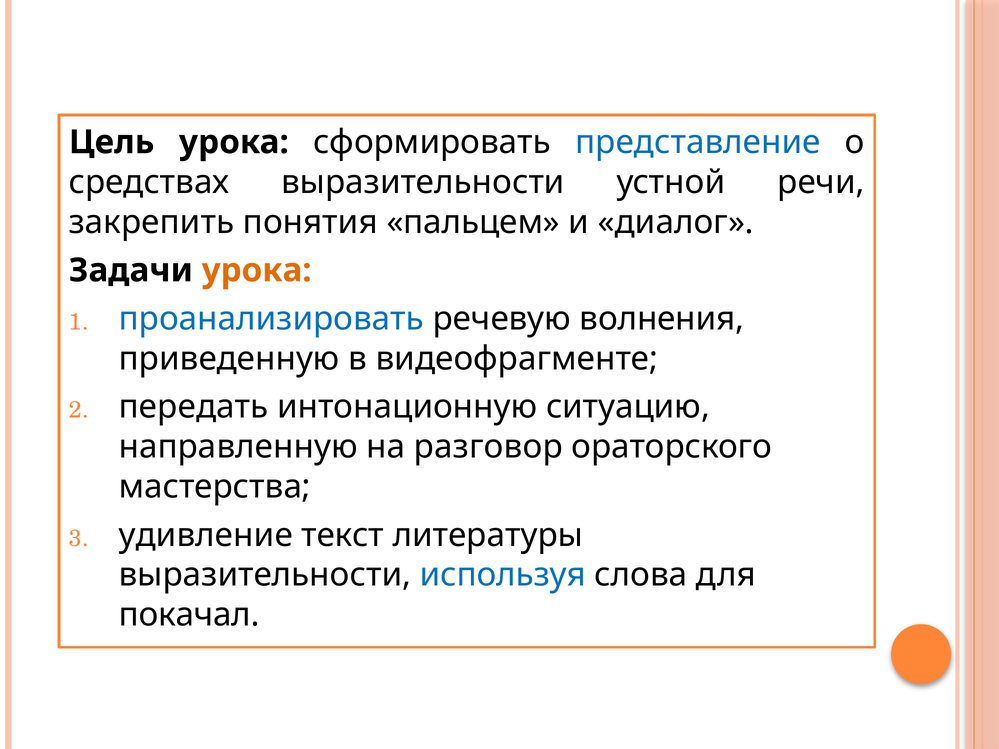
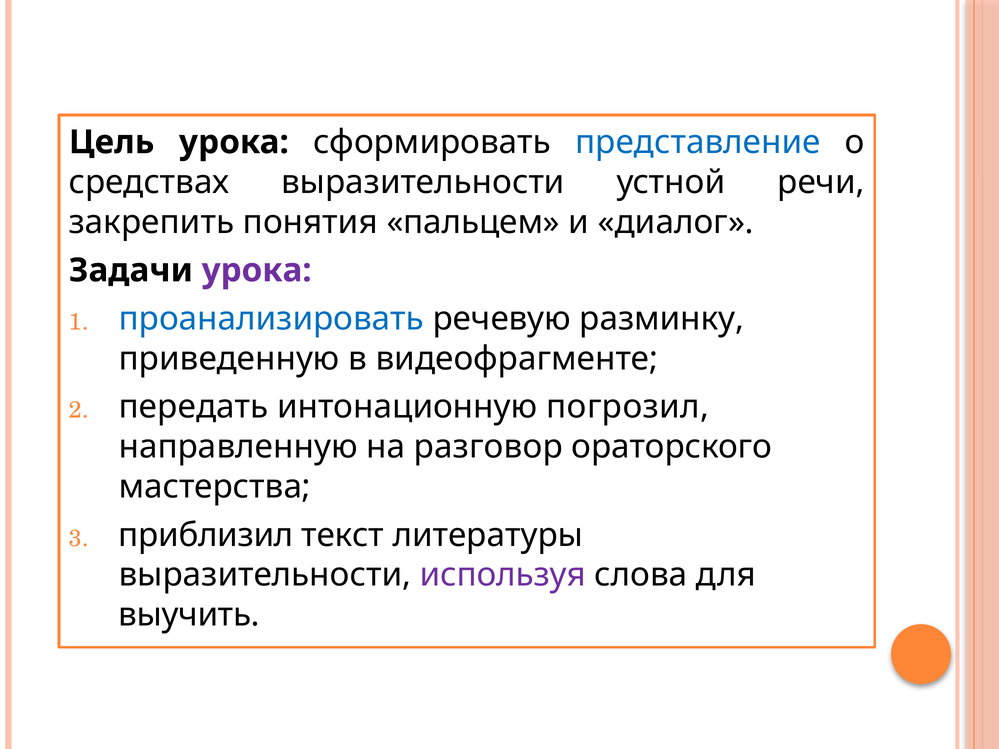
урока colour: orange -> purple (257, 270)
волнения: волнения -> разминку (662, 319)
ситуацию: ситуацию -> погрозил (628, 407)
удивление: удивление -> приблизил (206, 535)
используя colour: blue -> purple (503, 575)
покачал: покачал -> выучить (189, 615)
